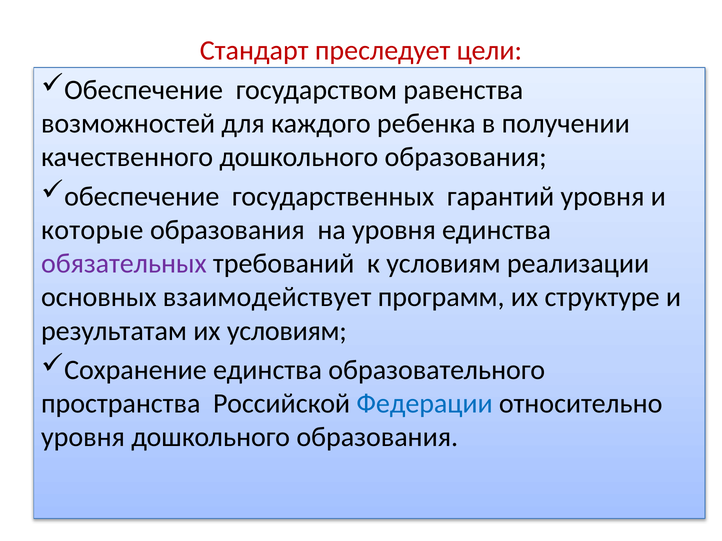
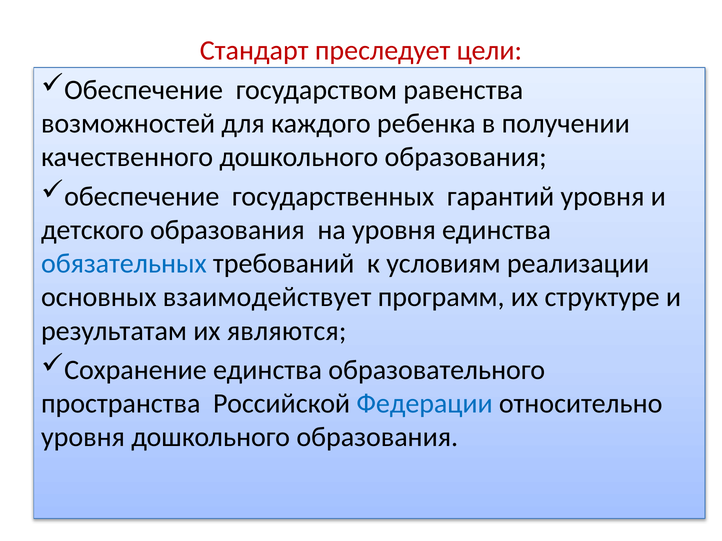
которые: которые -> детского (92, 230)
обязательных colour: purple -> blue (124, 264)
их условиям: условиям -> являются (287, 331)
